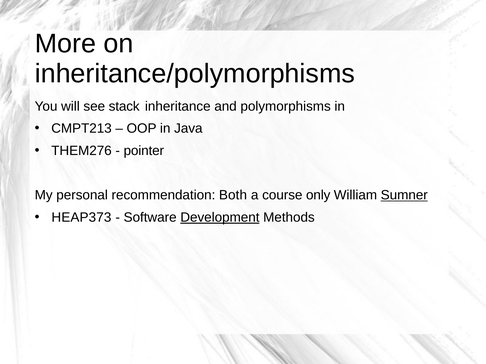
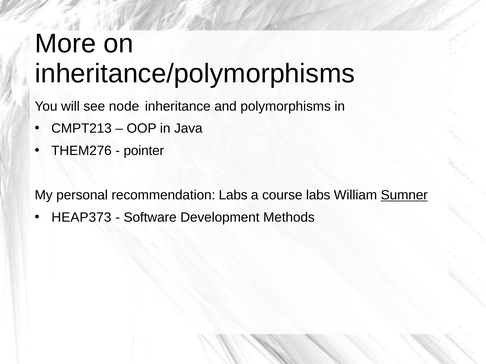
stack: stack -> node (124, 106)
recommendation Both: Both -> Labs (233, 195)
course only: only -> labs (318, 195)
Development underline: present -> none (220, 218)
